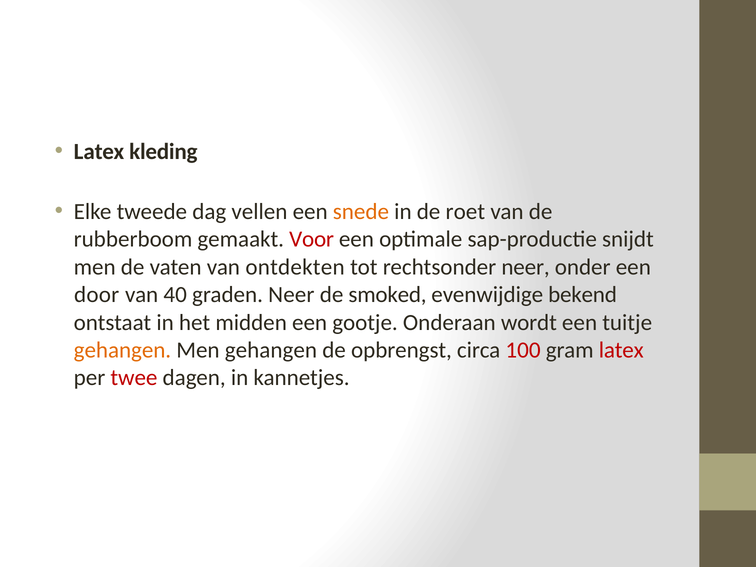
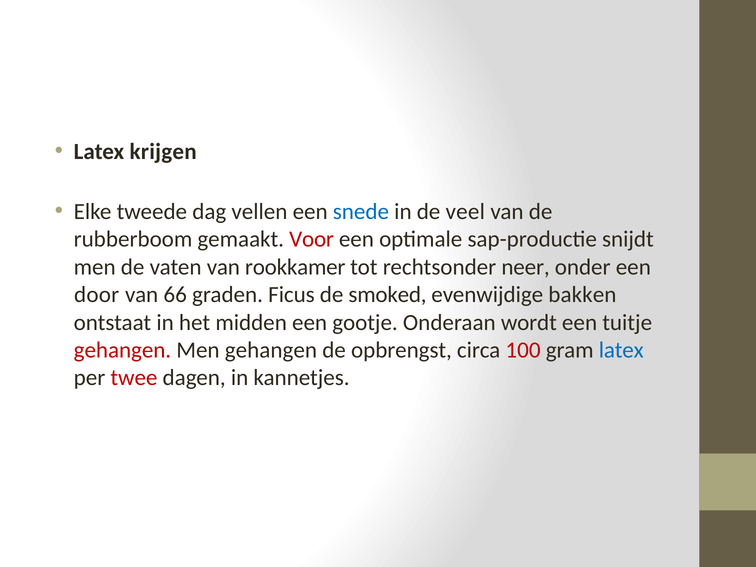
kleding: kleding -> krijgen (163, 152)
snede colour: orange -> blue (361, 212)
roet: roet -> veel (465, 212)
ontdekten: ontdekten -> rookkamer (295, 267)
40: 40 -> 66 (175, 295)
graden Neer: Neer -> Ficus (291, 295)
bekend: bekend -> bakken (582, 295)
gehangen colour: orange -> red (122, 350)
latex colour: red -> blue (621, 350)
